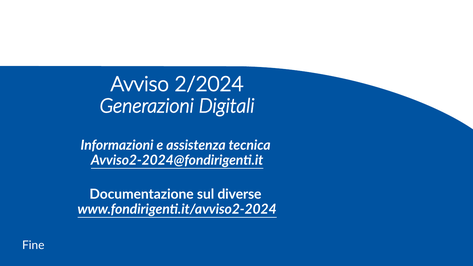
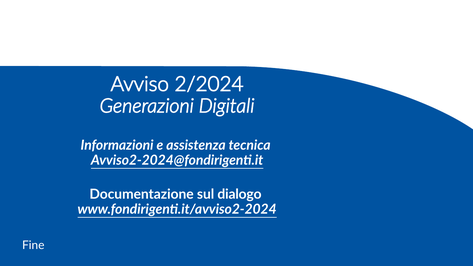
diverse: diverse -> dialogo (239, 194)
